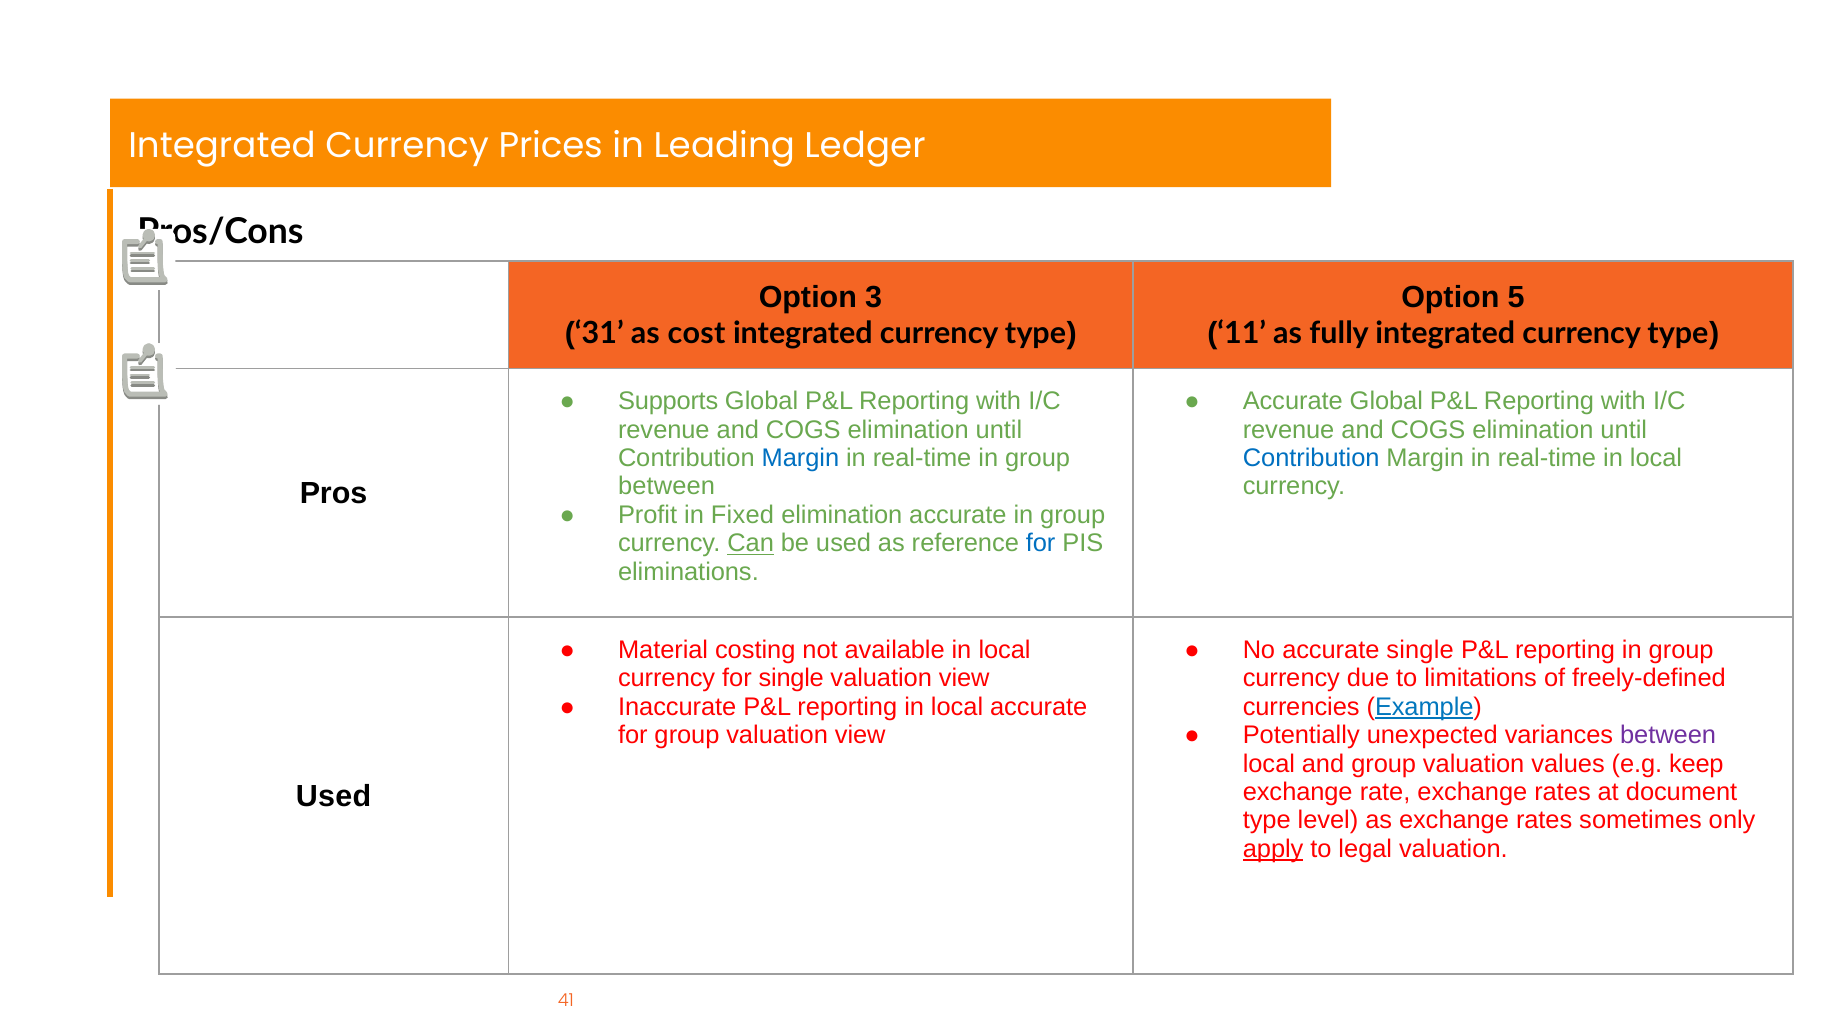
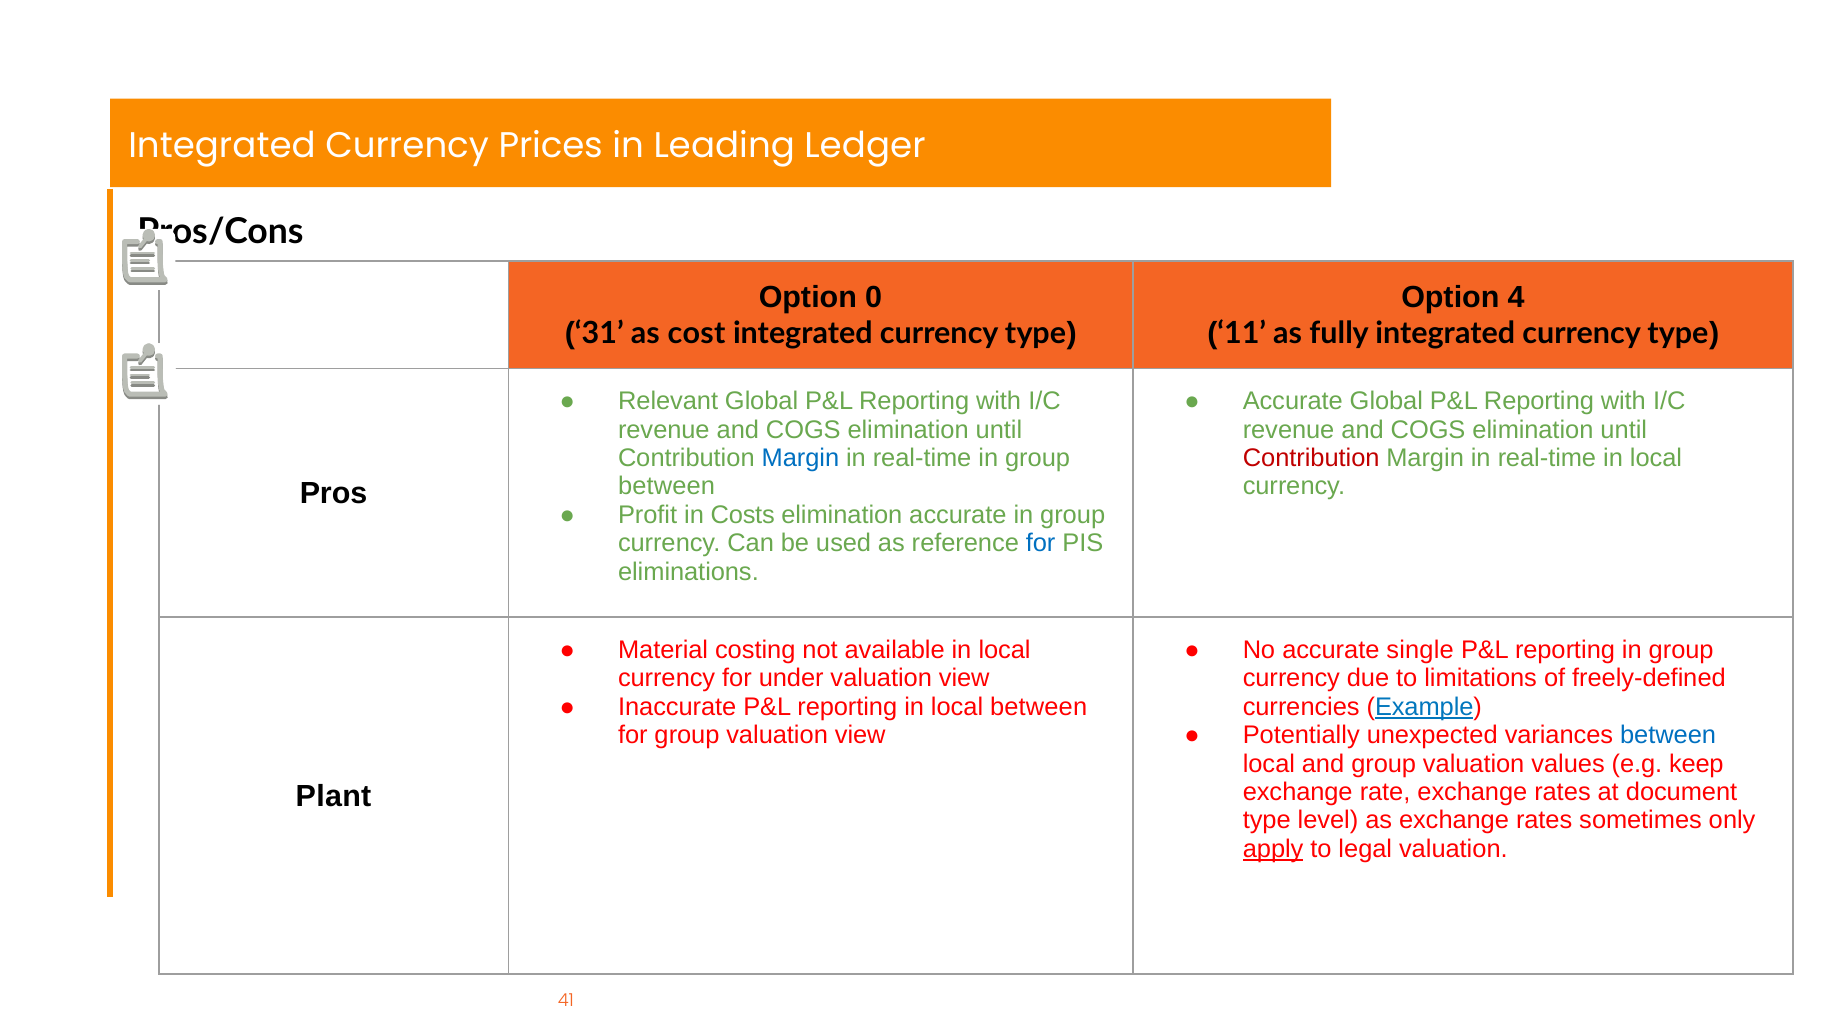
3: 3 -> 0 (874, 297)
5: 5 -> 4 (1516, 297)
Supports: Supports -> Relevant (668, 401)
Contribution colour: blue -> red (1311, 458)
Fixed: Fixed -> Costs (743, 515)
Can underline: present -> none (751, 543)
for single: single -> under (791, 678)
local accurate: accurate -> between (1039, 707)
between colour: purple -> blue (1668, 735)
Used: Used -> Plant (334, 796)
